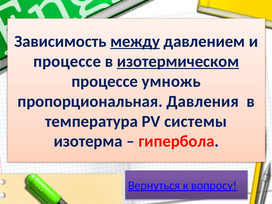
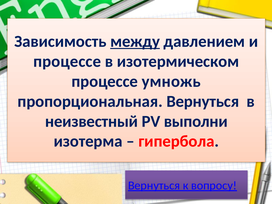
изотермическом underline: present -> none (178, 61)
пропорциональная Давления: Давления -> Вернуться (203, 101)
температура: температура -> неизвестный (92, 121)
системы: системы -> выполни (196, 121)
